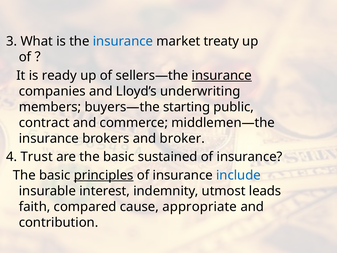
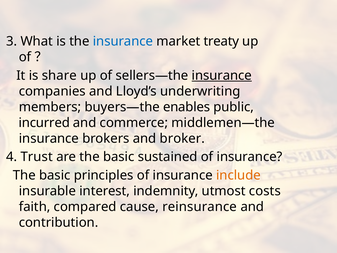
ready: ready -> share (59, 75)
starting: starting -> enables (187, 107)
contract: contract -> incurred (44, 123)
principles underline: present -> none (104, 175)
include colour: blue -> orange (238, 175)
leads: leads -> costs (265, 191)
appropriate: appropriate -> reinsurance (200, 207)
